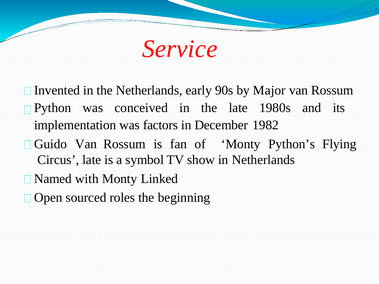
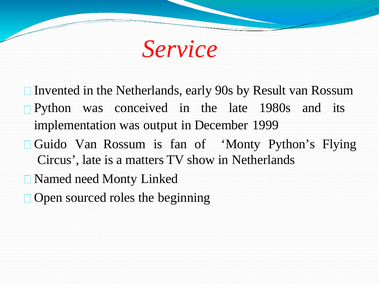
Major: Major -> Result (269, 90)
factors: factors -> output (160, 125)
1982: 1982 -> 1999 (266, 125)
symbol: symbol -> matters (145, 160)
with: with -> need (87, 179)
